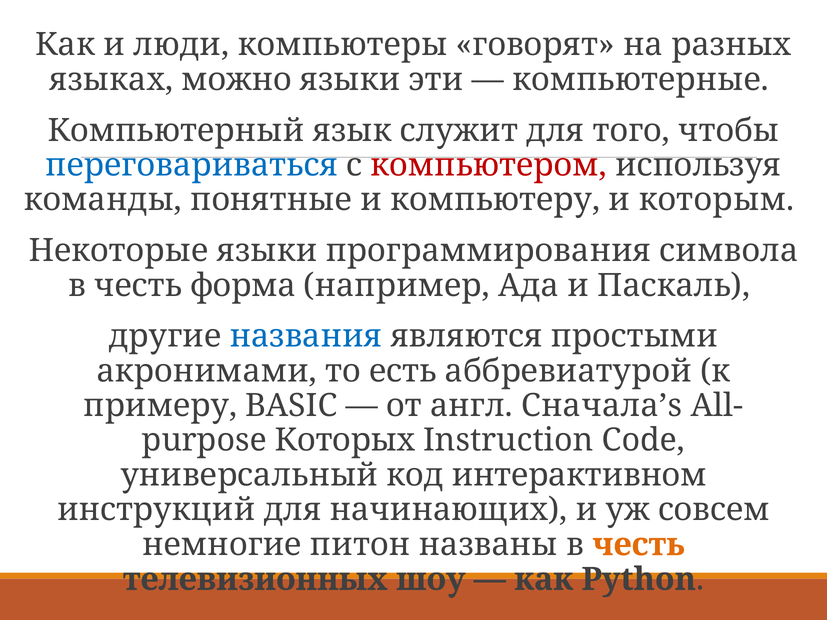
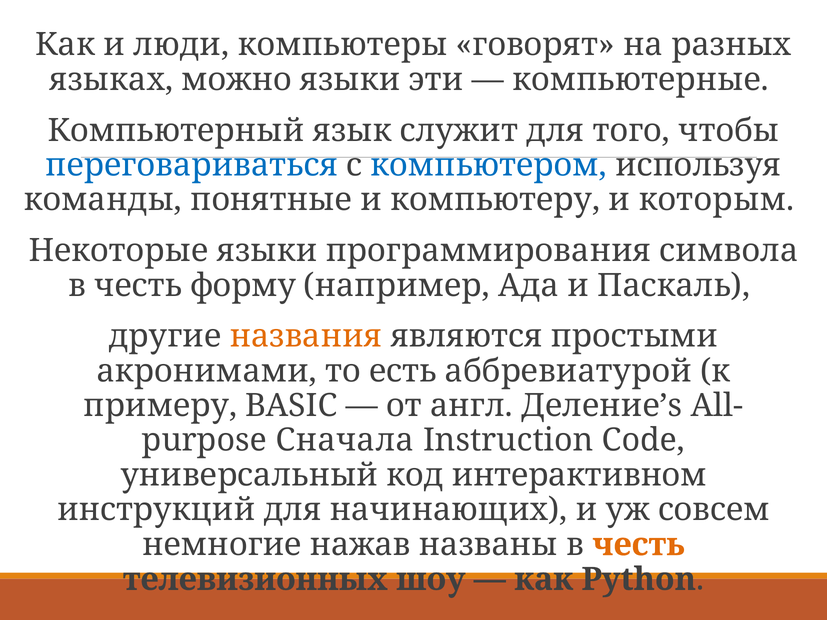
компьютером colour: red -> blue (489, 165)
форма: форма -> форму (243, 286)
названия colour: blue -> orange (306, 336)
Сначала’s: Сначала’s -> Деление’s (602, 406)
Которых: Которых -> Сначала (345, 441)
питон: питон -> нажав (360, 545)
